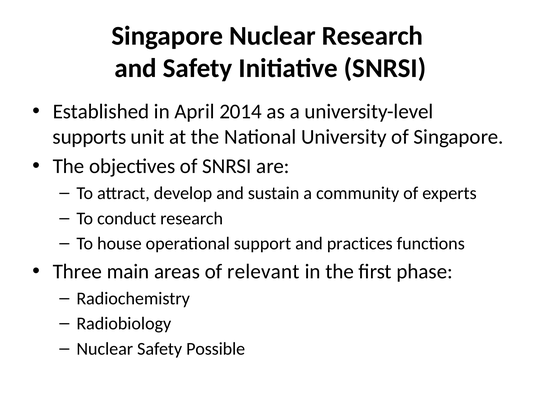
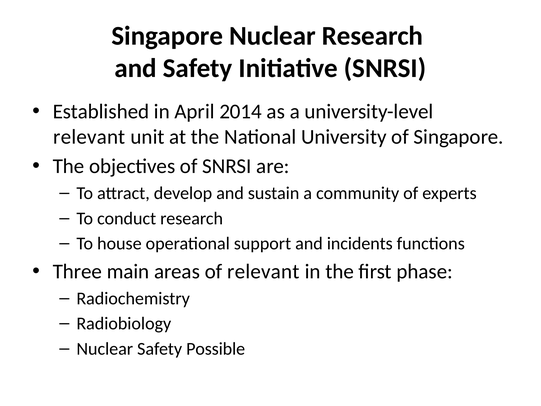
supports: supports -> relevant (89, 137)
practices: practices -> incidents (360, 244)
